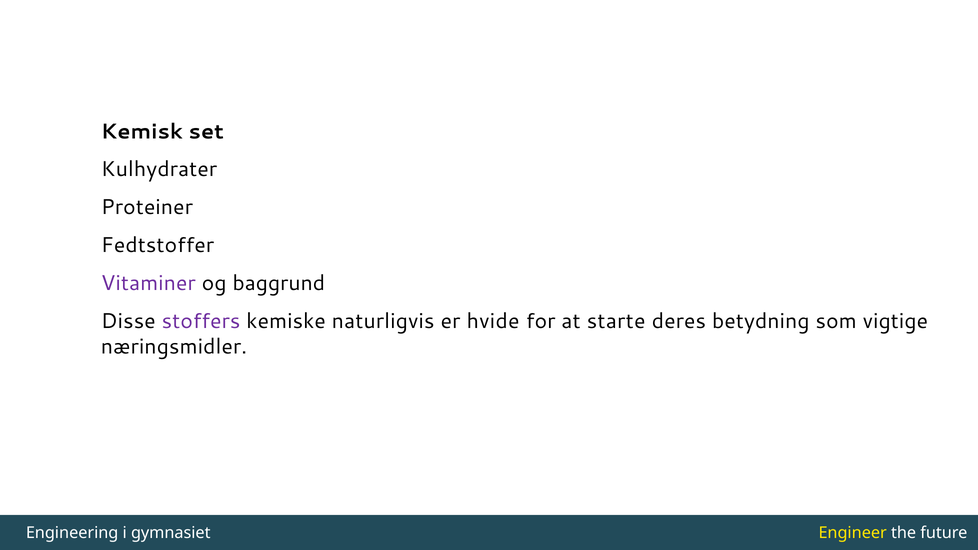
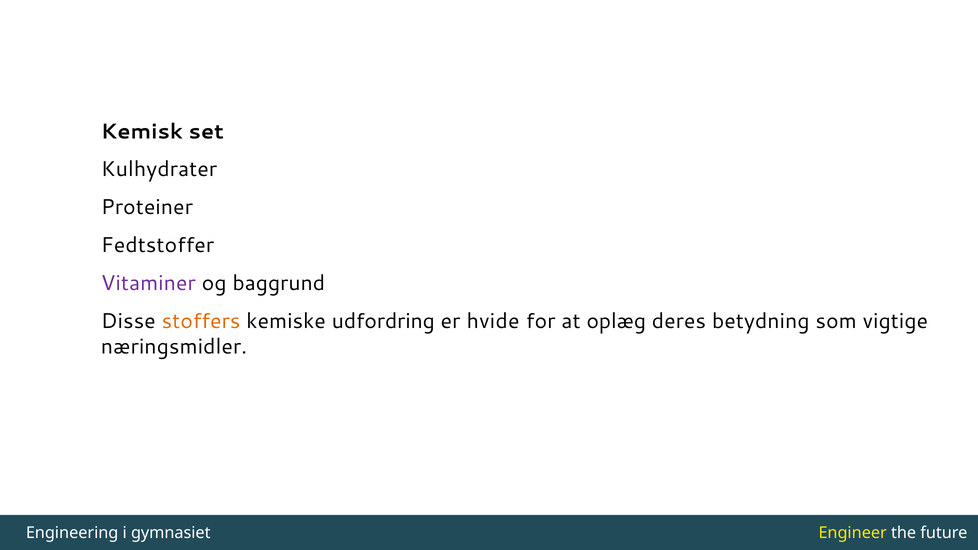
stoffers colour: purple -> orange (201, 321)
naturligvis: naturligvis -> udfordring (383, 321)
starte: starte -> oplæg (616, 321)
